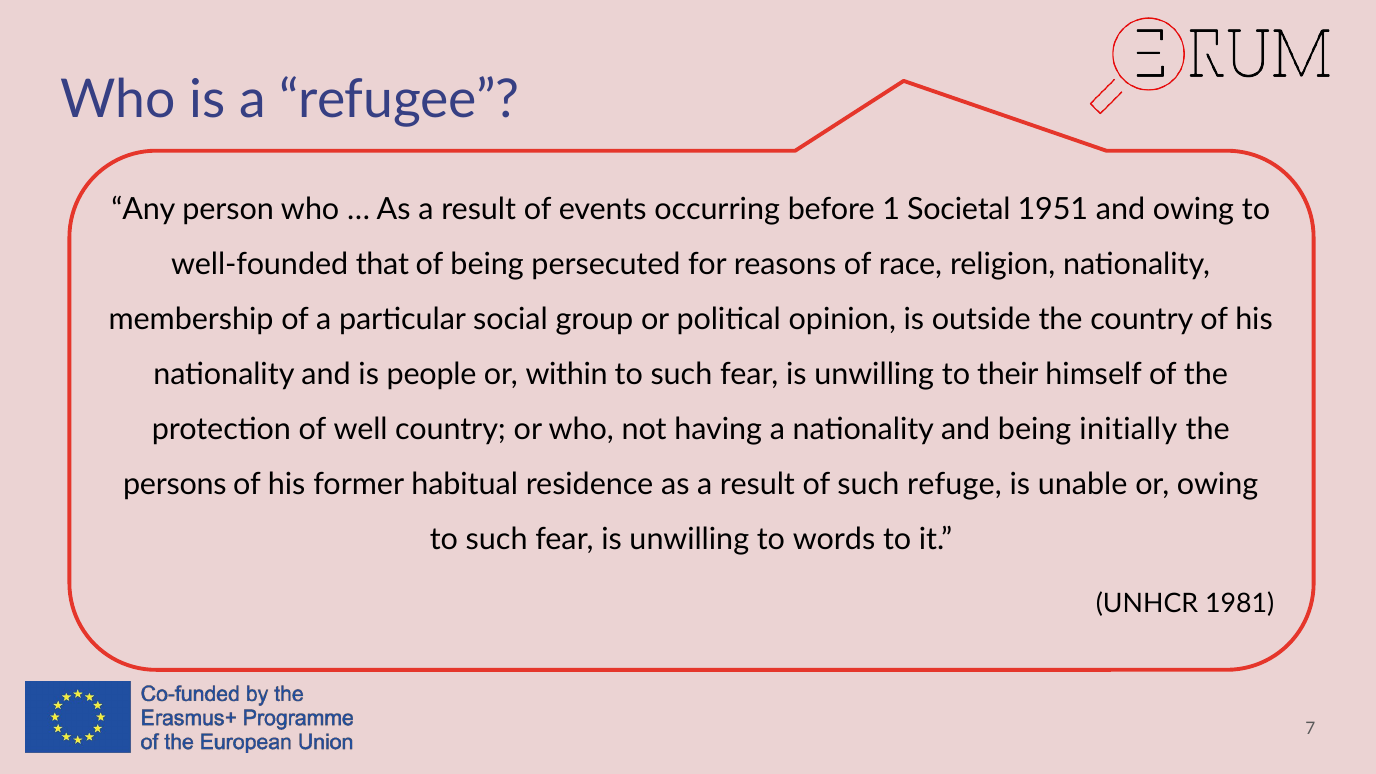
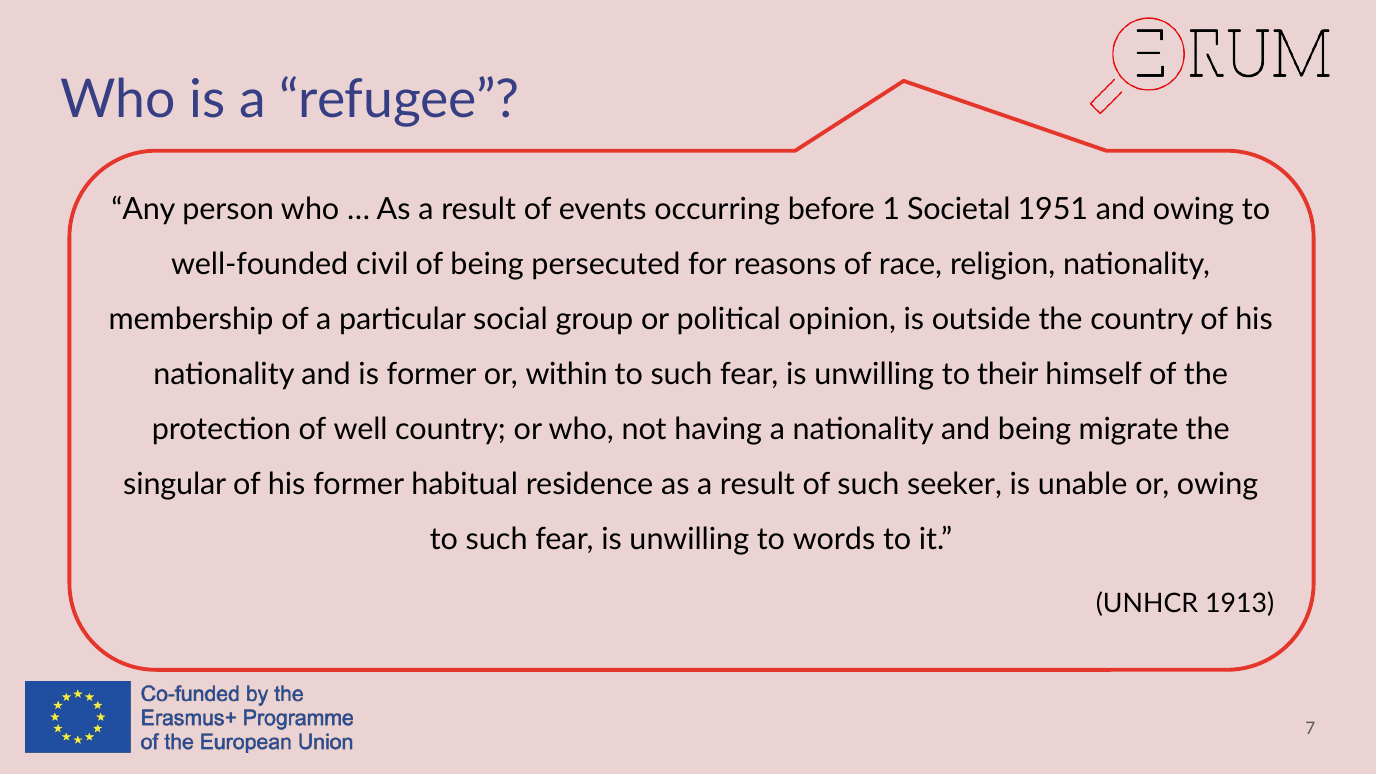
that: that -> civil (382, 264)
is people: people -> former (432, 374)
initially: initially -> migrate (1129, 429)
persons: persons -> singular (175, 484)
refuge: refuge -> seeker (955, 484)
1981: 1981 -> 1913 (1240, 604)
